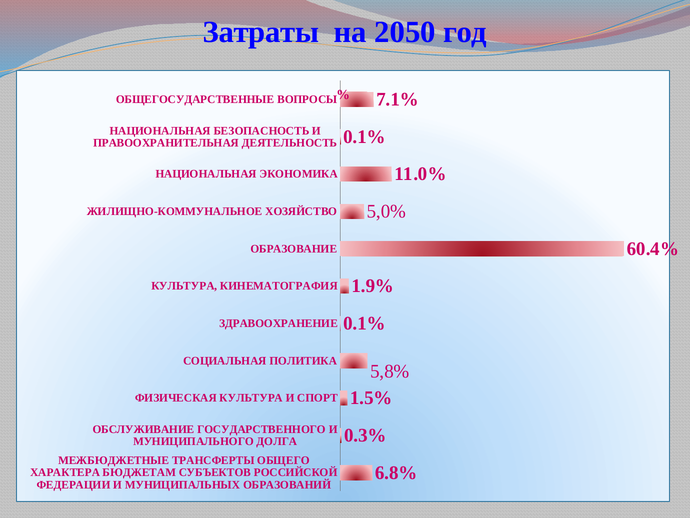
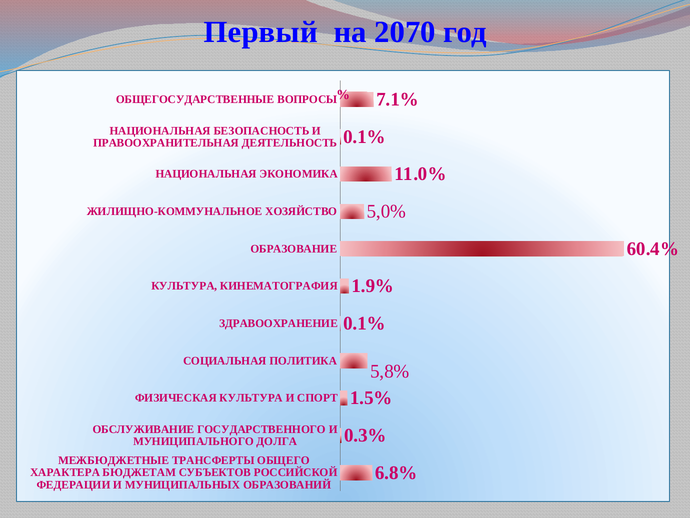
Затраты: Затраты -> Первый (261, 32)
2050: 2050 -> 2070 (405, 32)
